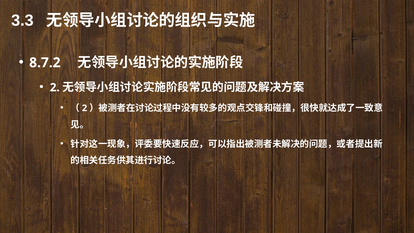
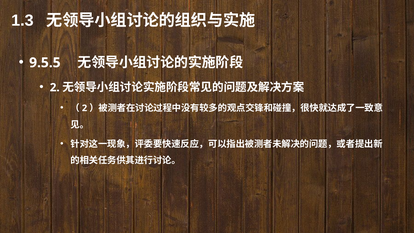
3.3: 3.3 -> 1.3 (22, 20)
8.7.2: 8.7.2 -> 9.5.5 (45, 63)
